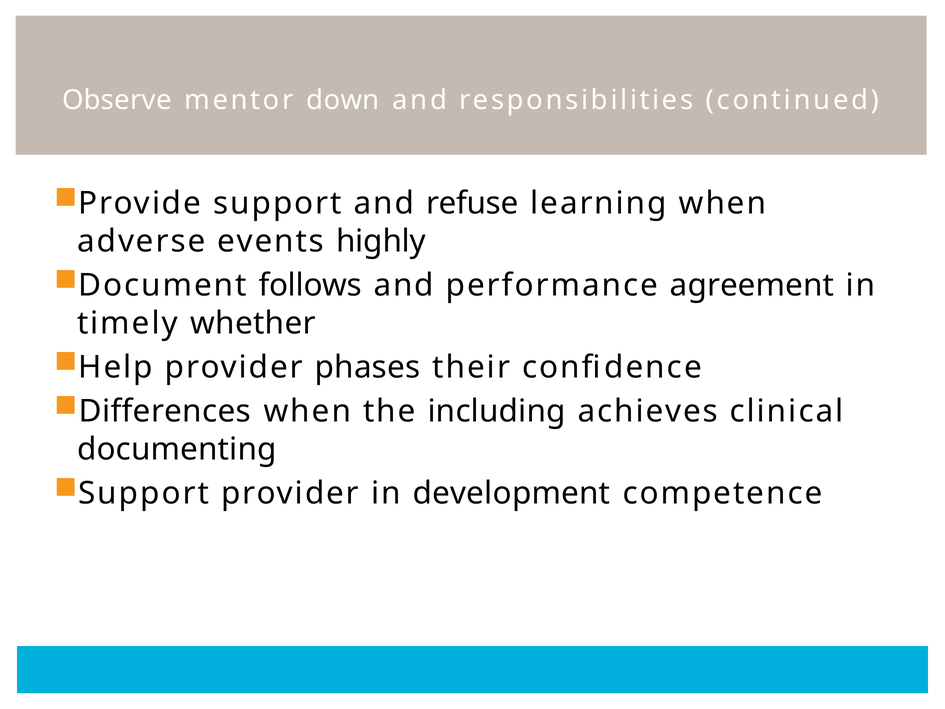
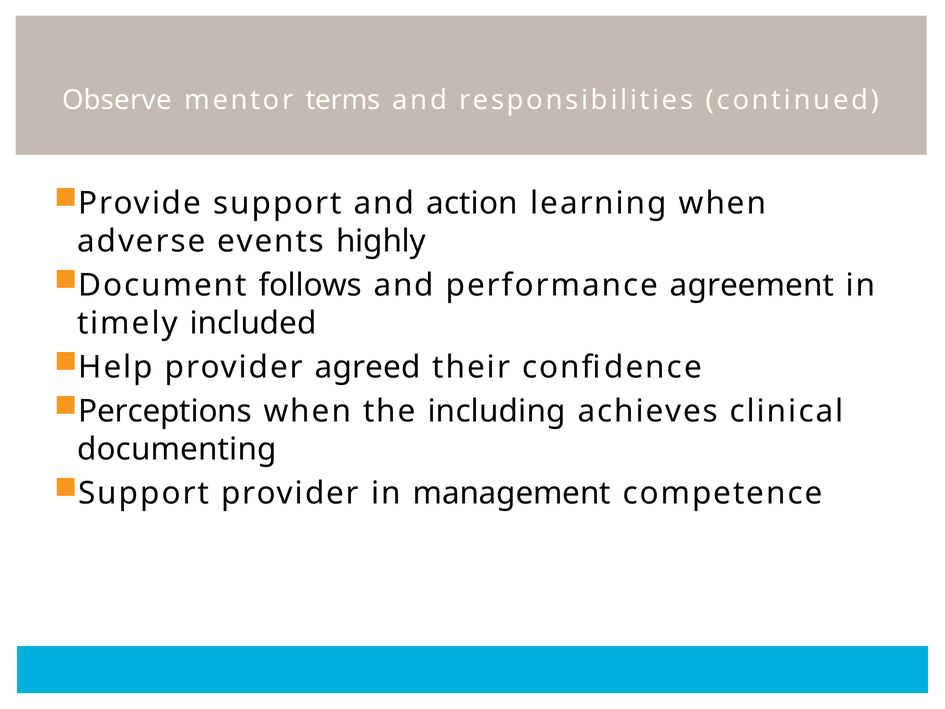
down: down -> terms (343, 100)
refuse: refuse -> action (472, 203)
whether: whether -> included (253, 323)
phases: phases -> agreed (368, 367)
Differences: Differences -> Perceptions (165, 411)
development: development -> management (512, 493)
